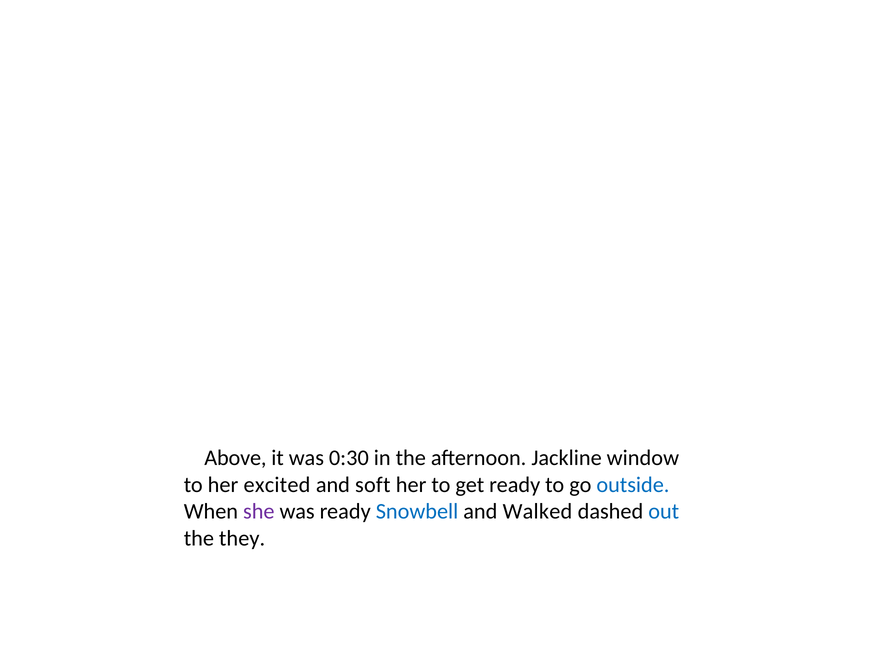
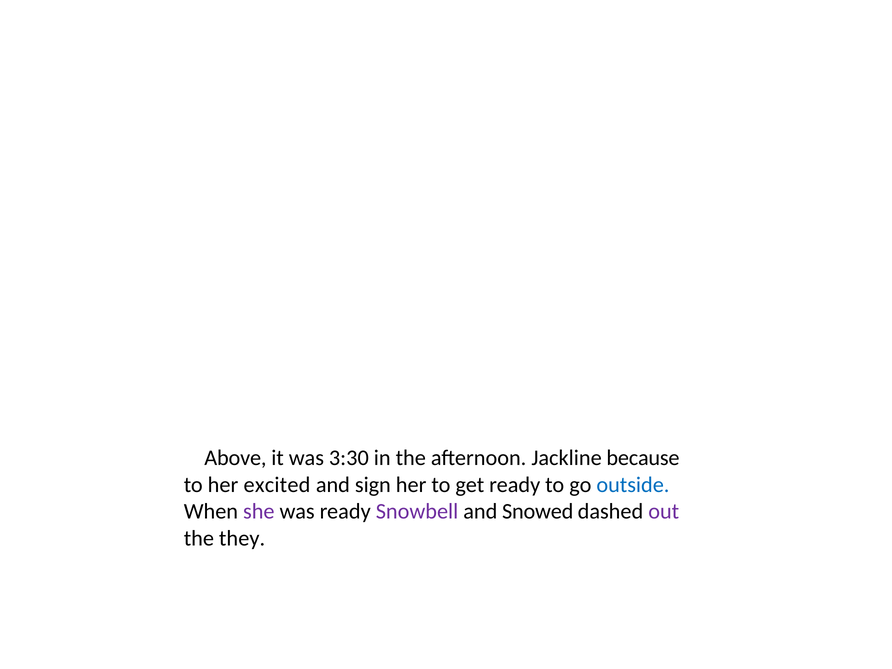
0:30: 0:30 -> 3:30 (349, 458)
window: window -> because (643, 458)
soft: soft -> sign (373, 485)
Snowbell colour: blue -> purple (417, 511)
Walked: Walked -> Snowed (538, 511)
out colour: blue -> purple (664, 511)
